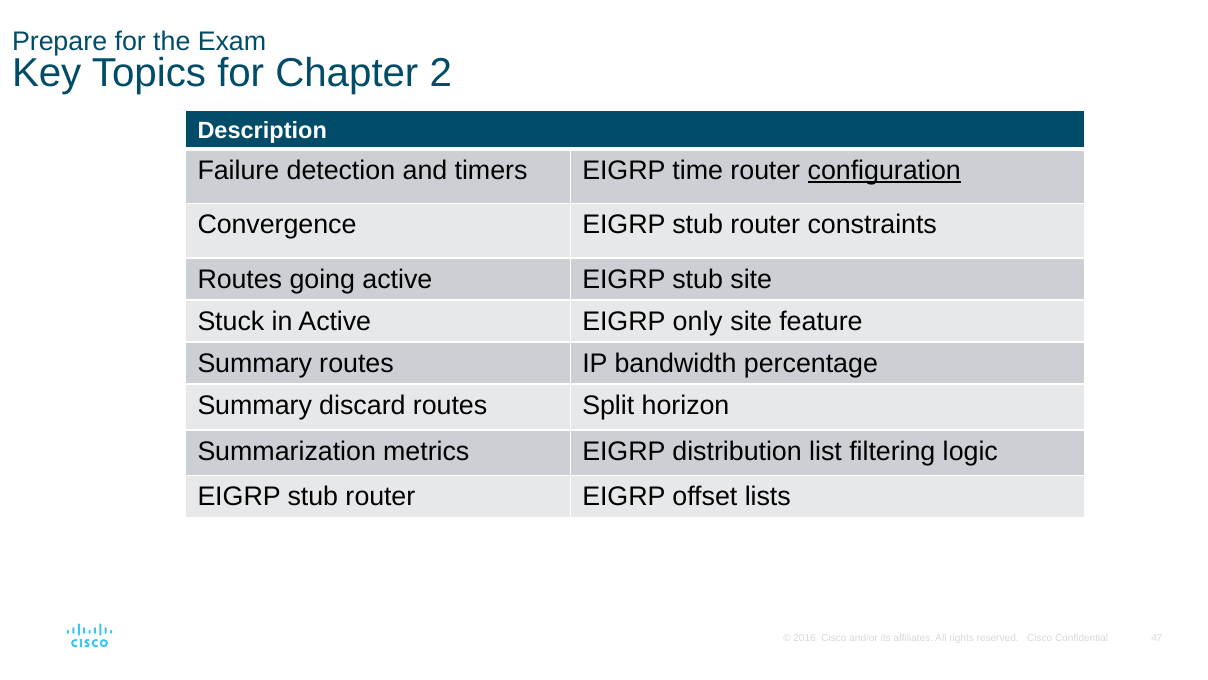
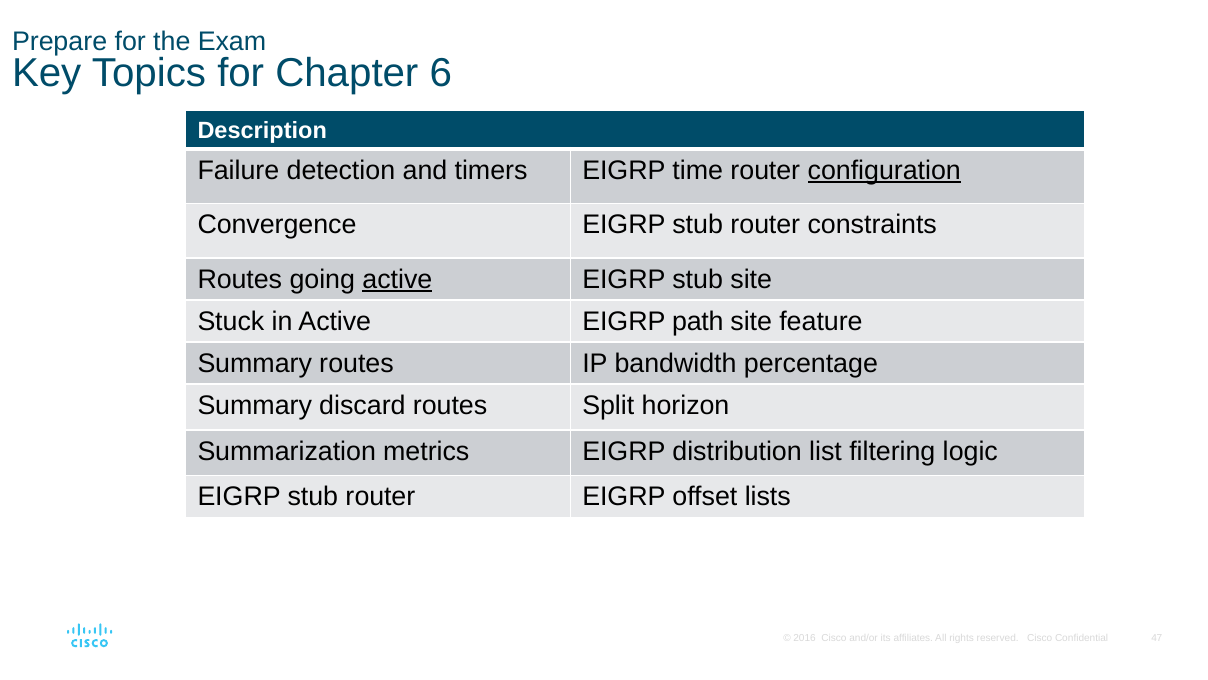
2: 2 -> 6 (441, 73)
active underline: none -> present (397, 279)
only: only -> path (698, 321)
